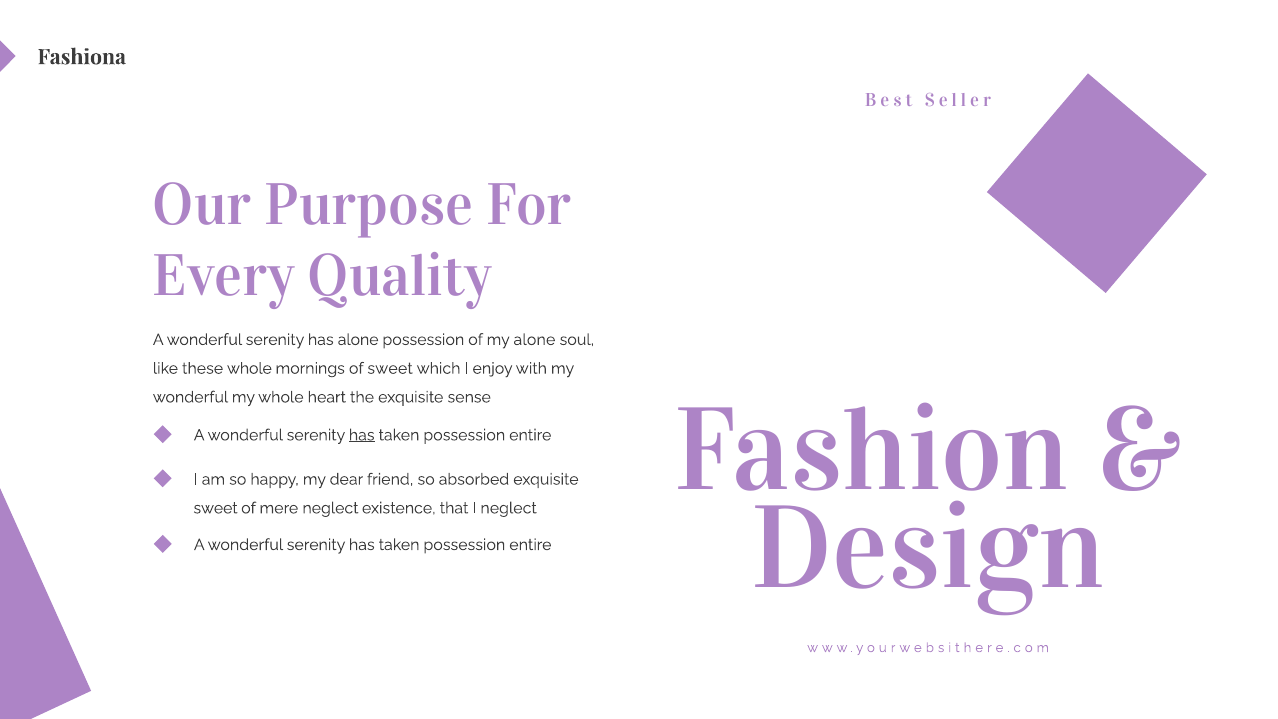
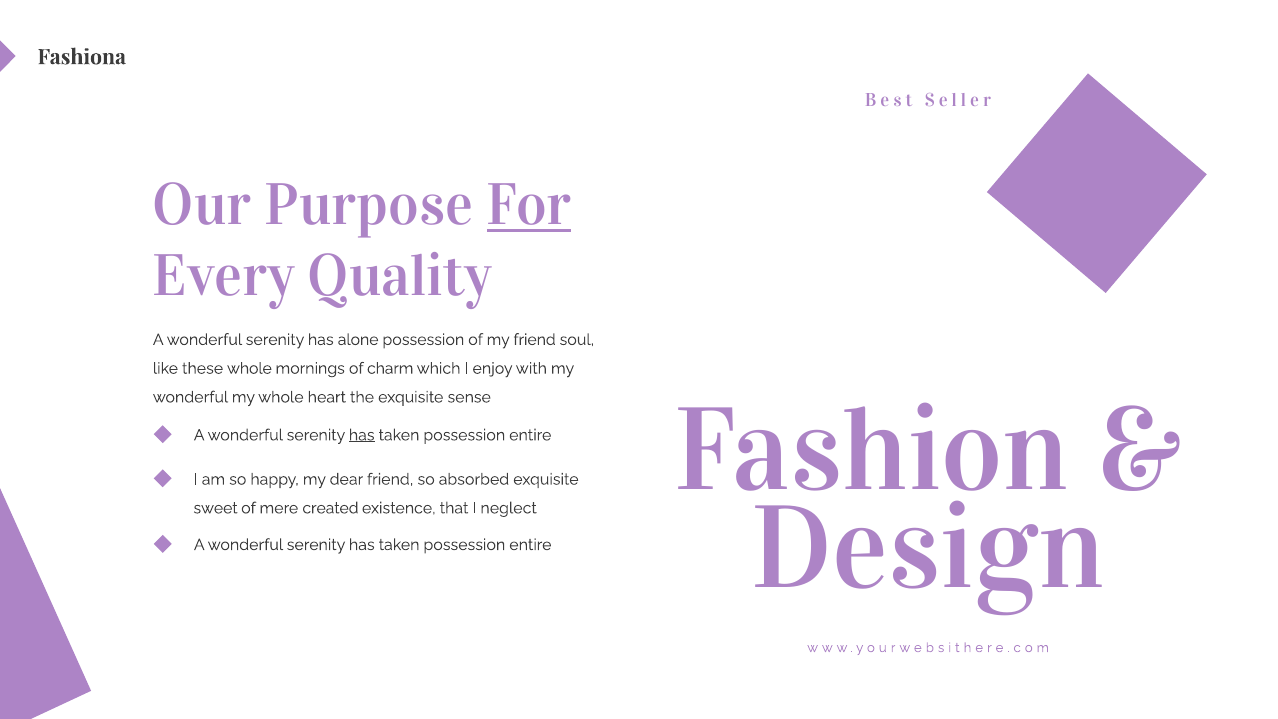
For underline: none -> present (529, 205)
my alone: alone -> friend (535, 340)
of sweet: sweet -> charm (390, 368)
mere neglect: neglect -> created (330, 508)
